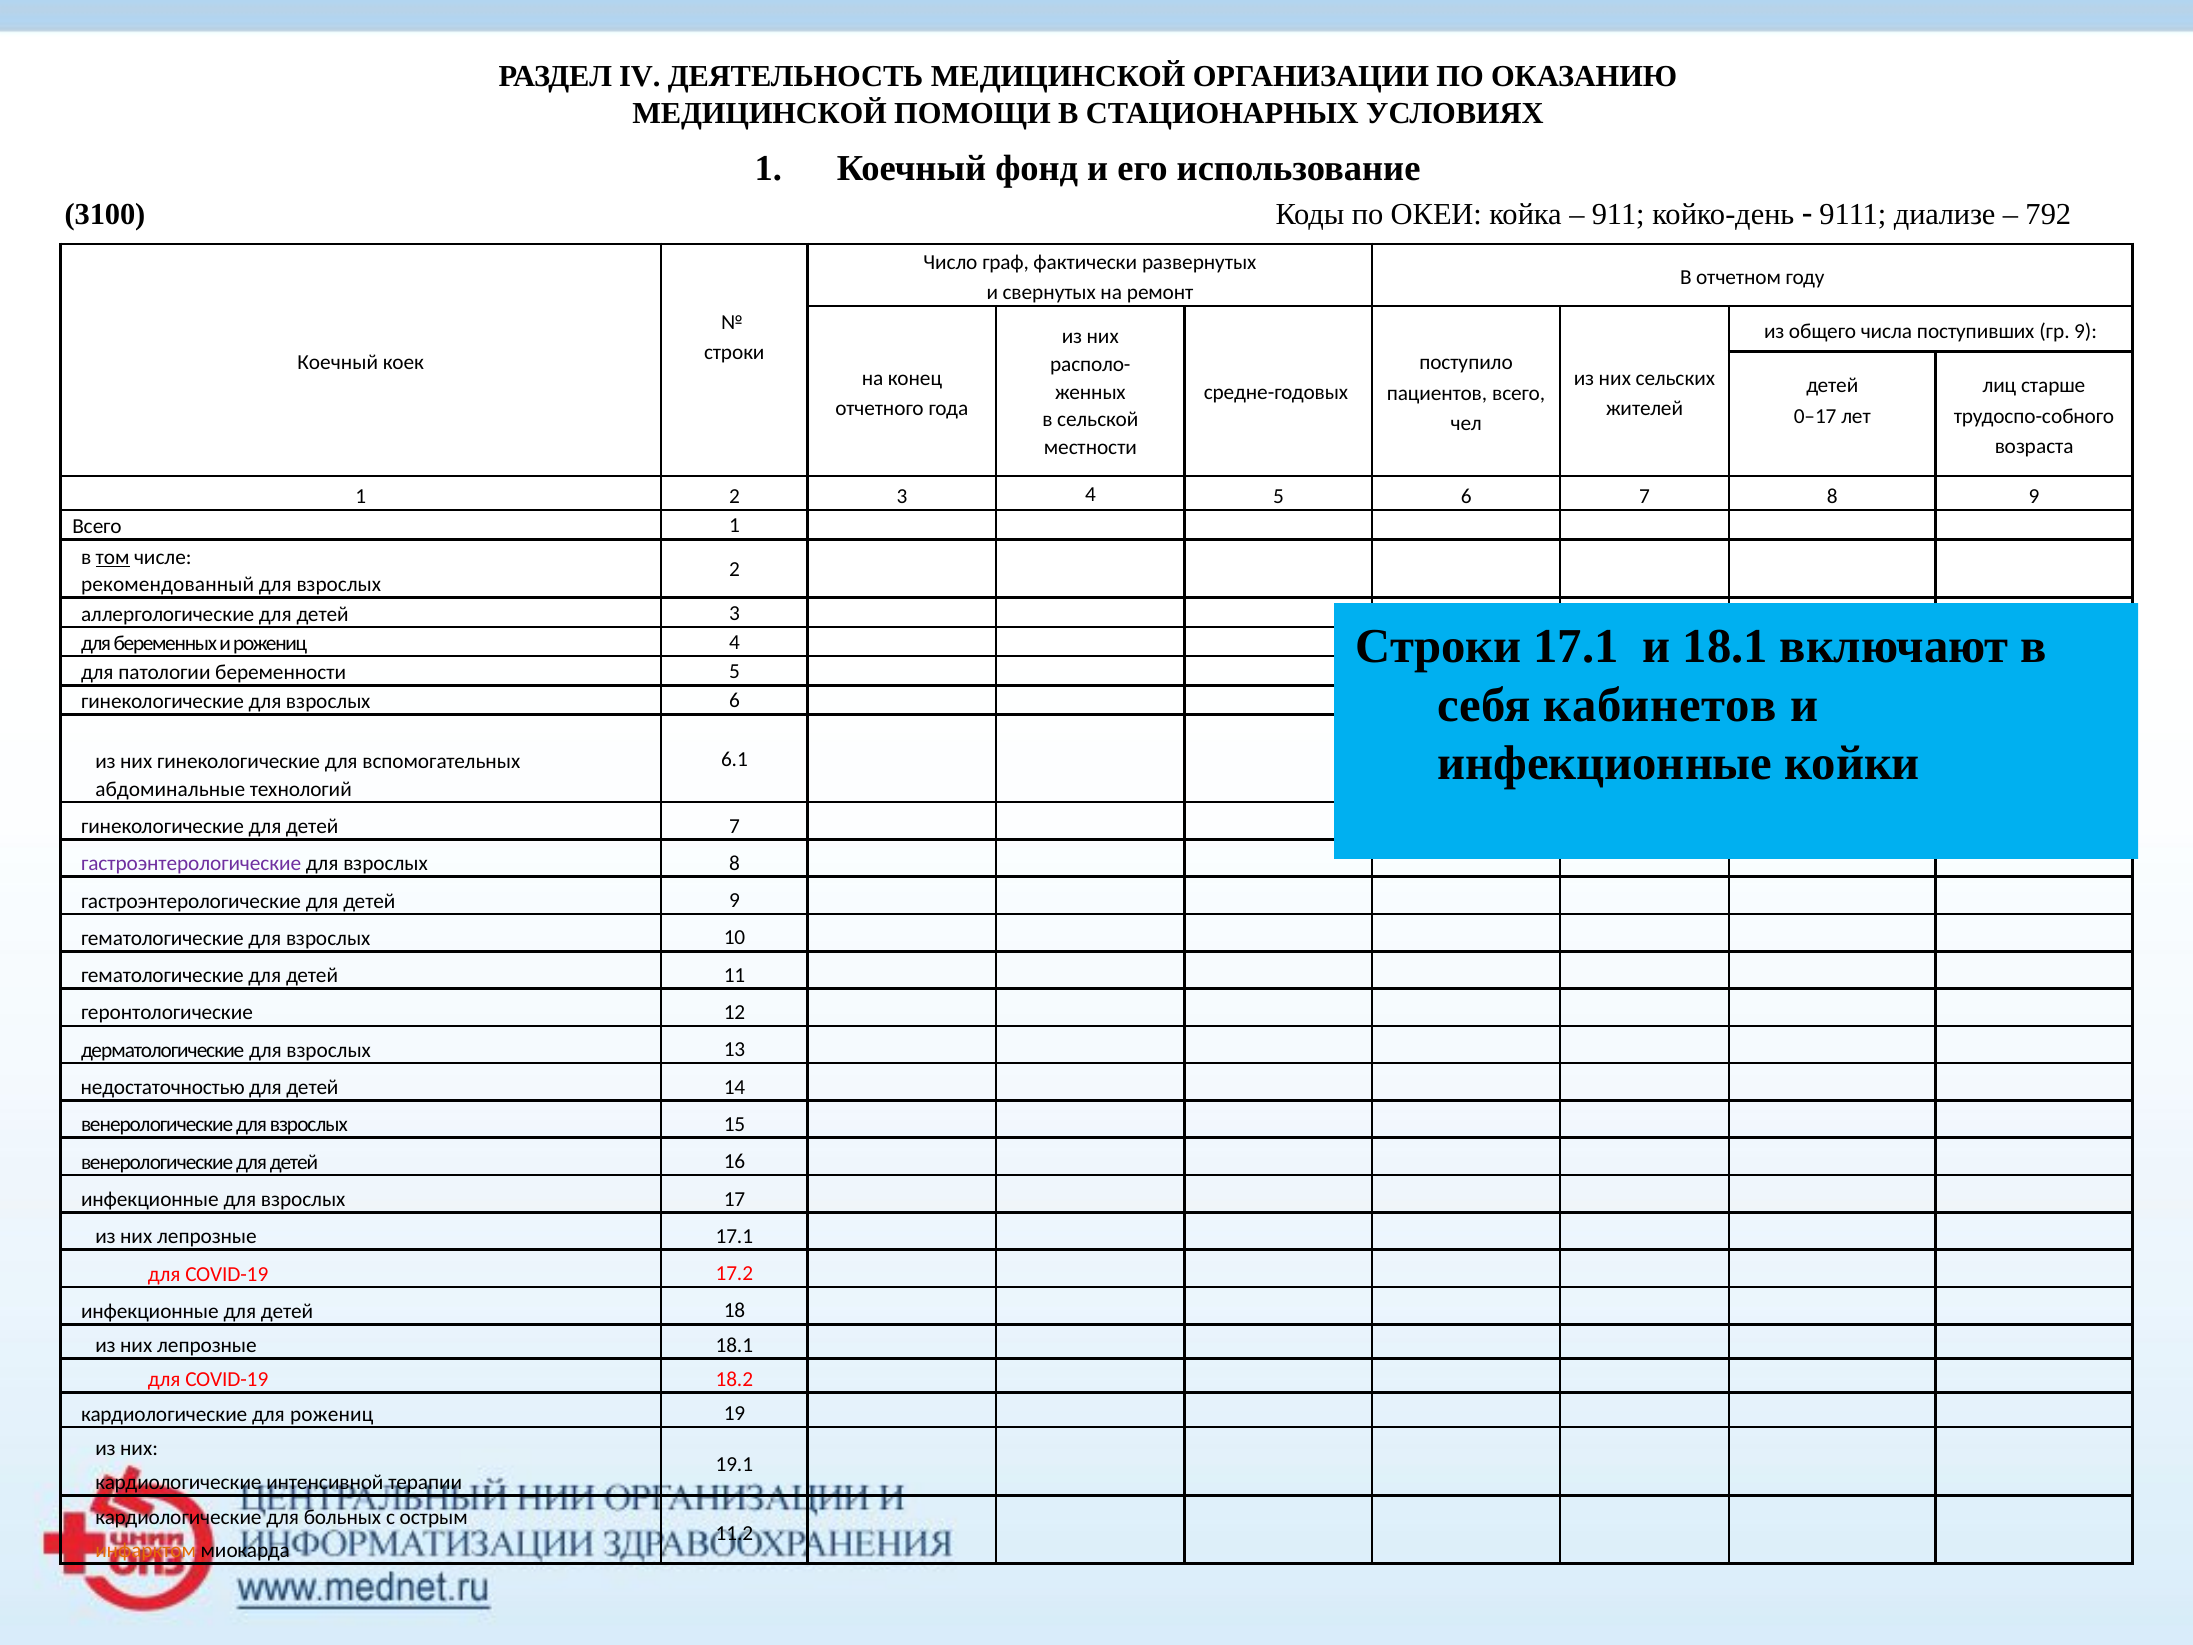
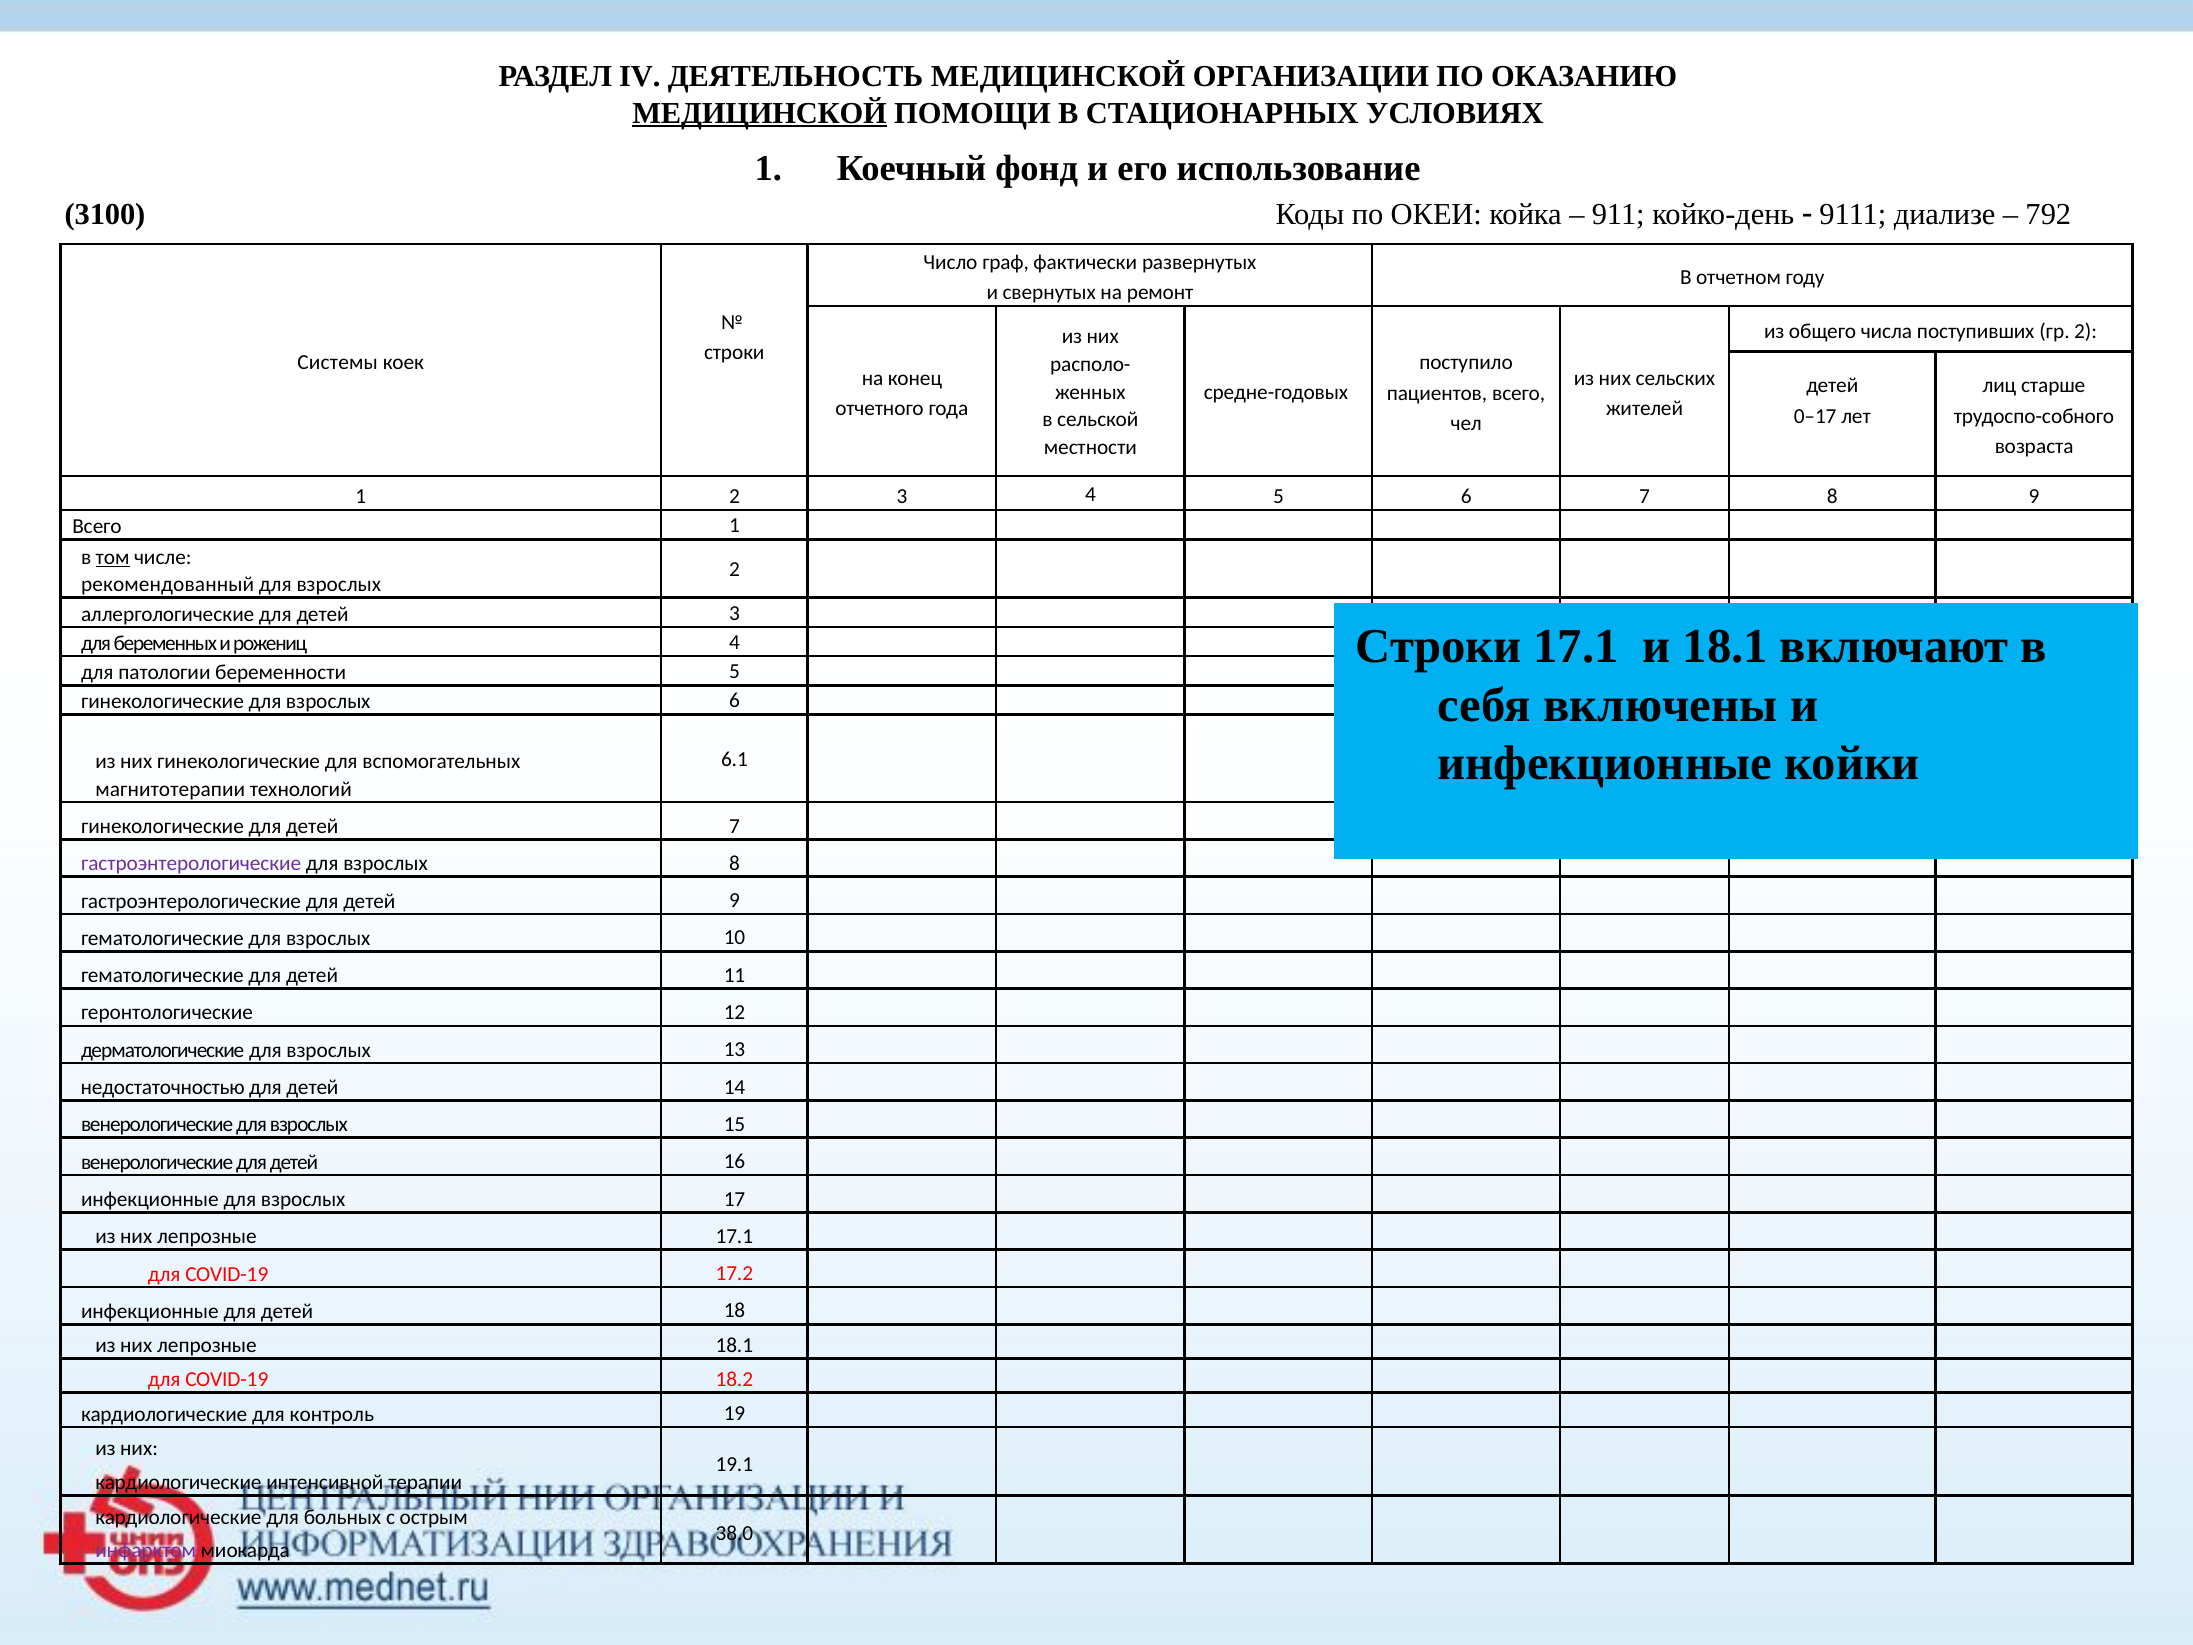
МЕДИЦИНСКОЙ underline: none -> present (760, 113)
гр 9: 9 -> 2 (2086, 331)
Коечный: Коечный -> Системы (338, 362)
кабинетов: кабинетов -> включены (1660, 705)
абдоминальные: абдоминальные -> магнитотерапии (170, 789)
для рожениц: рожениц -> контроль (332, 1414)
11.2: 11.2 -> 38.0 (735, 1533)
инфарктом colour: orange -> purple (146, 1551)
